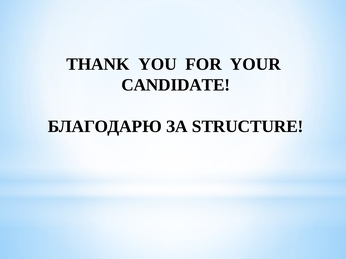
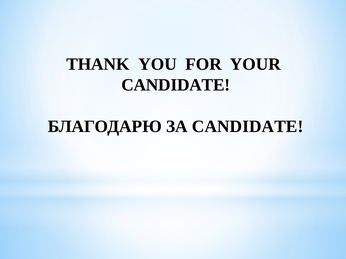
ЗА STRUCTURE: STRUCTURE -> CANDIDATE (248, 127)
